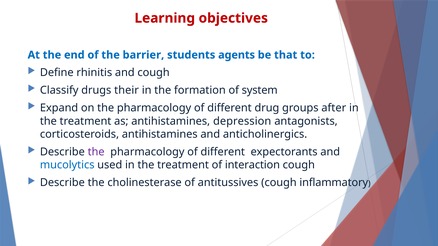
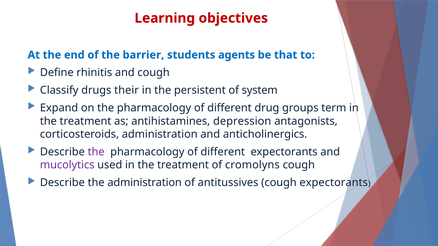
formation: formation -> persistent (200, 90)
after: after -> term (334, 108)
corticosteroids antihistamines: antihistamines -> administration (160, 134)
mucolytics colour: blue -> purple (67, 165)
interaction: interaction -> cromolyns (252, 165)
the cholinesterase: cholinesterase -> administration (145, 183)
cough inflammatory: inflammatory -> expectorants (334, 183)
